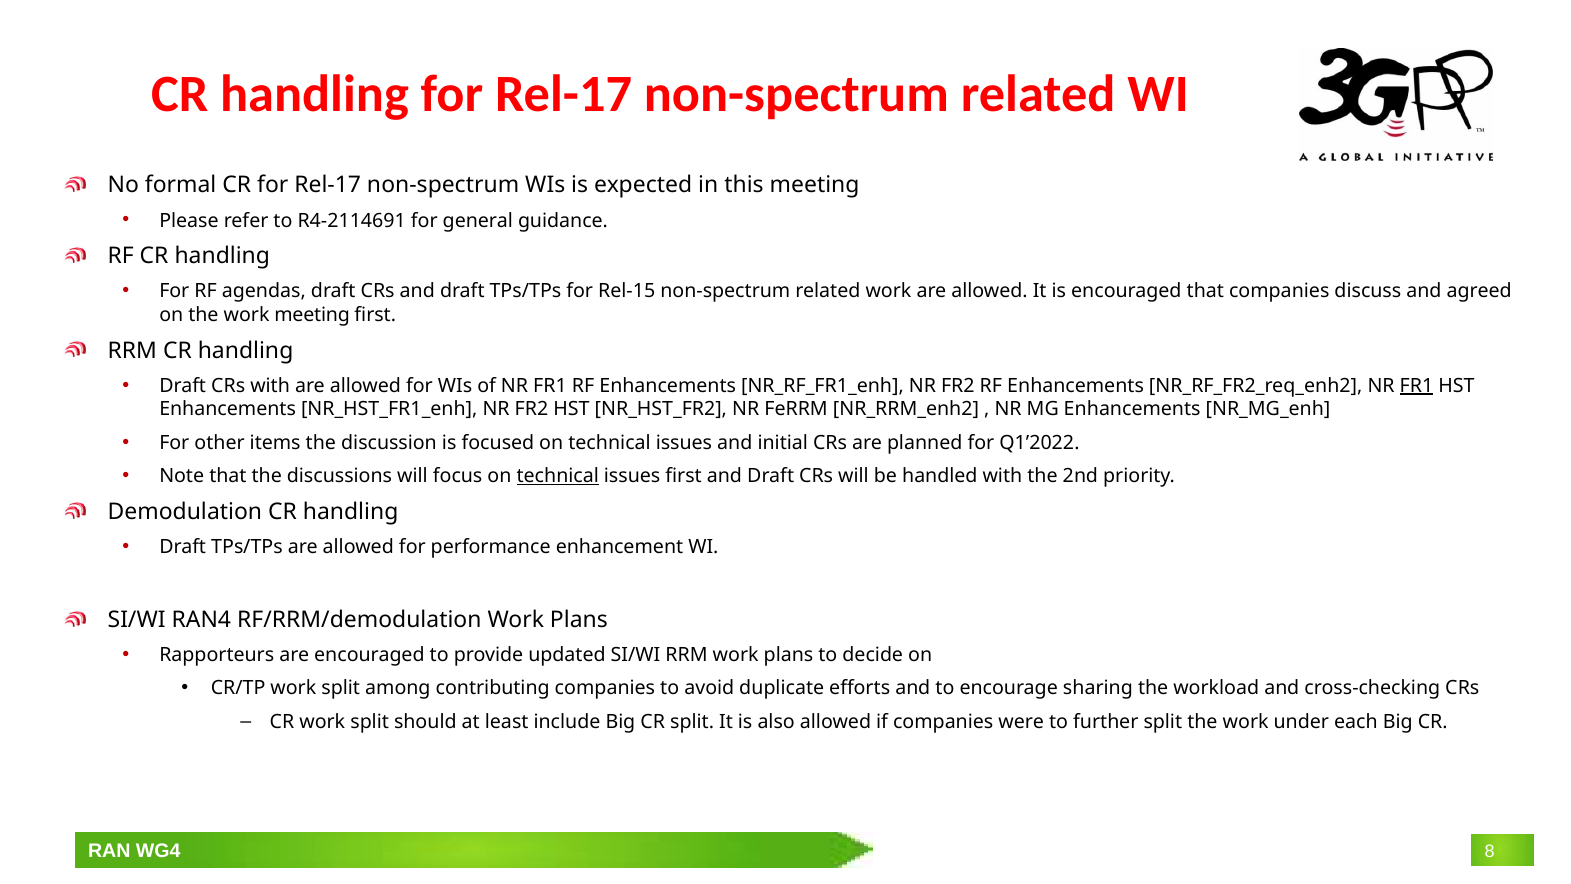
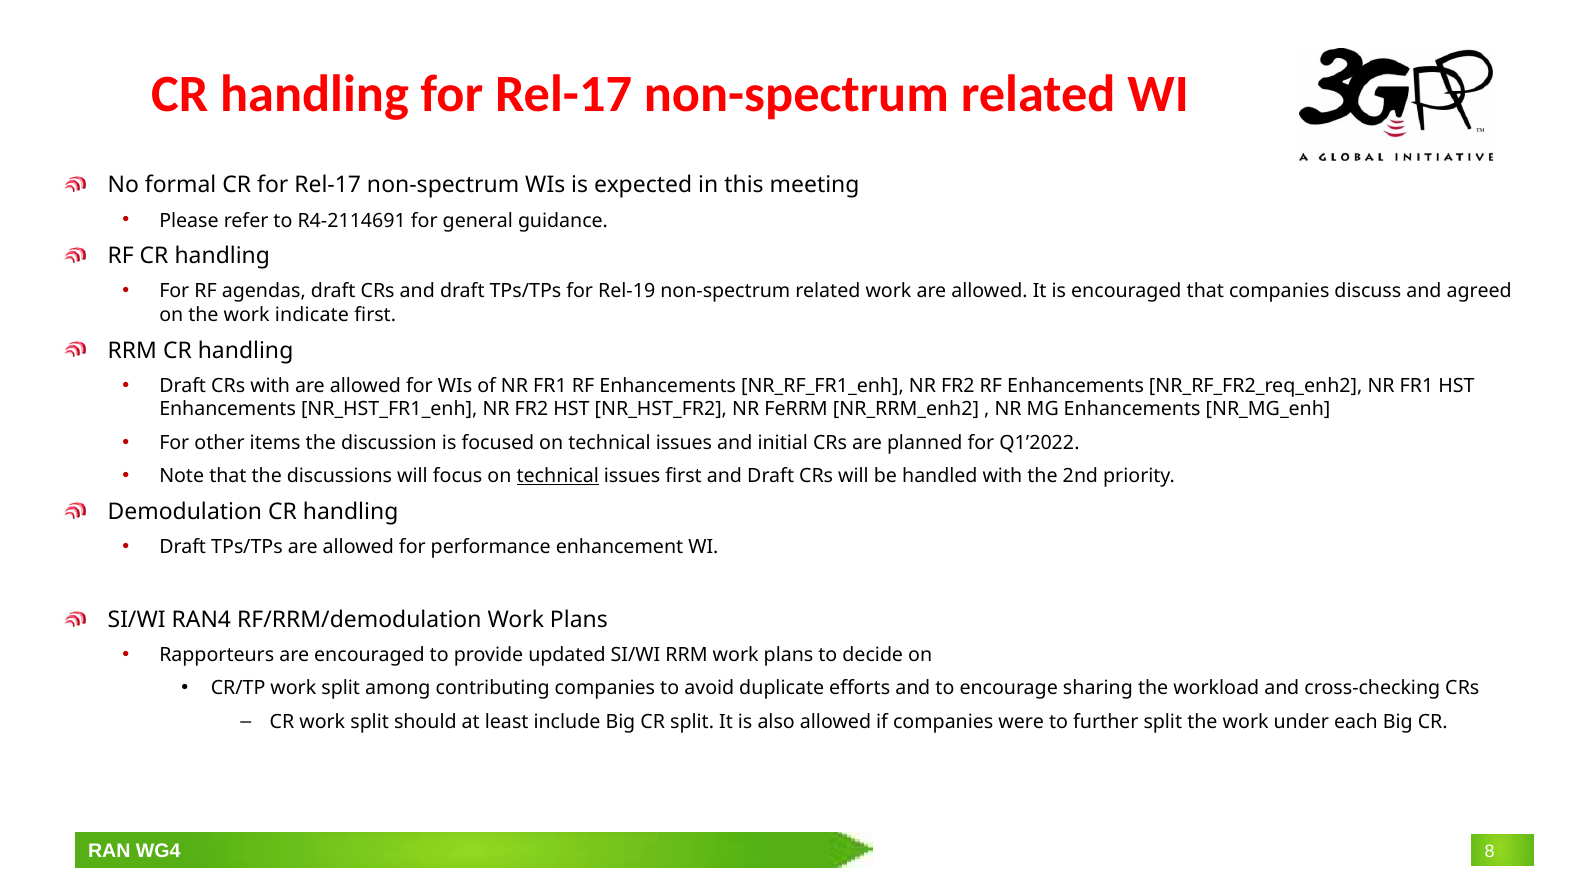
Rel-15: Rel-15 -> Rel-19 (627, 291)
work meeting: meeting -> indicate (312, 315)
FR1 underline: present -> none (1416, 385)
